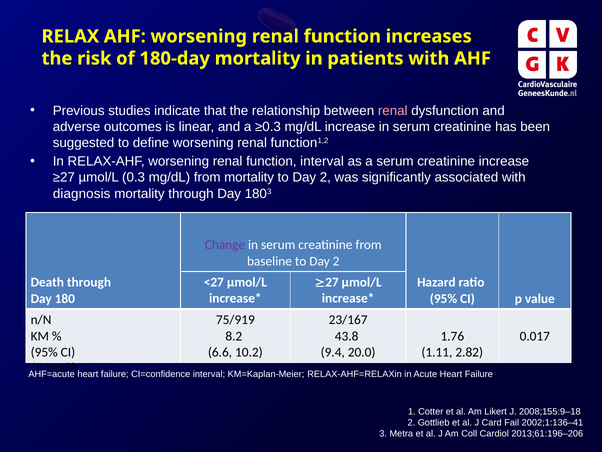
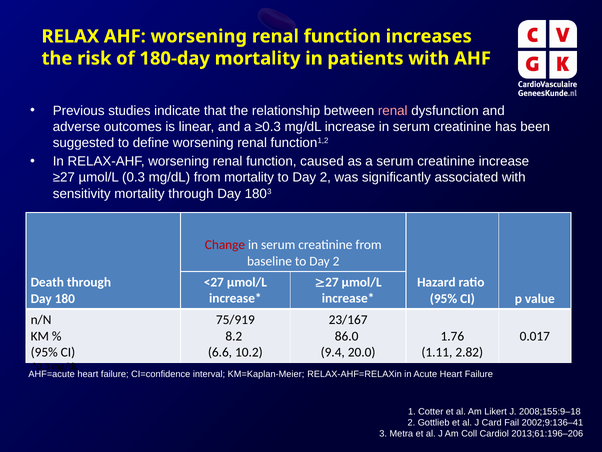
function interval: interval -> caused (322, 161)
diagnosis: diagnosis -> sensitivity (82, 193)
Change colour: purple -> red (225, 244)
43.8: 43.8 -> 86.0 (347, 336)
2002;1:136–41: 2002;1:136–41 -> 2002;9:136–41 (552, 422)
